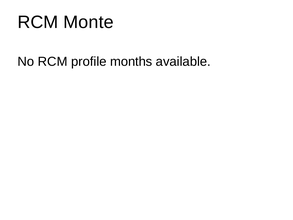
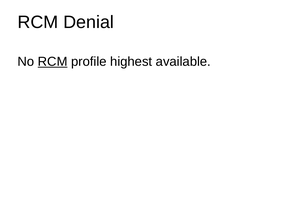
Monte: Monte -> Denial (89, 22)
RCM underline: none -> present (53, 61)
months: months -> highest (131, 61)
